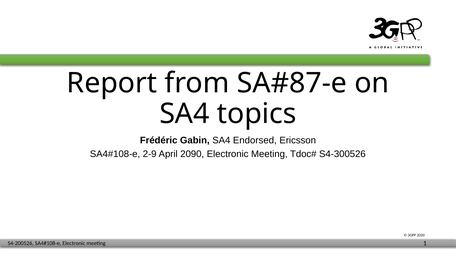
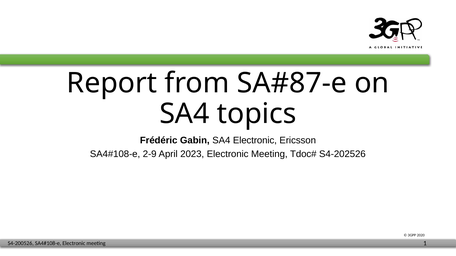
SA4 Endorsed: Endorsed -> Electronic (255, 141)
2090: 2090 -> 2023 (192, 154)
S4-300526: S4-300526 -> S4-202526 (342, 154)
